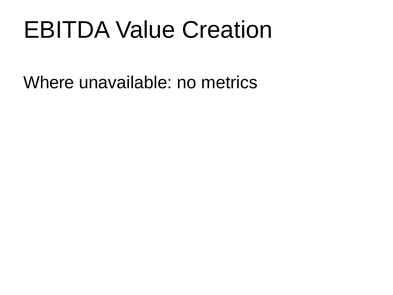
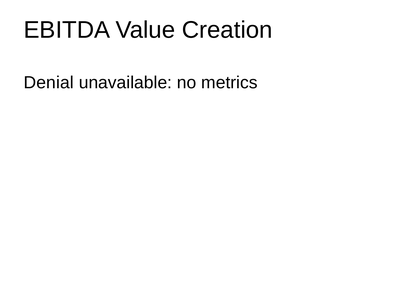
Where: Where -> Denial (49, 82)
